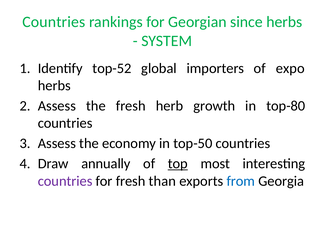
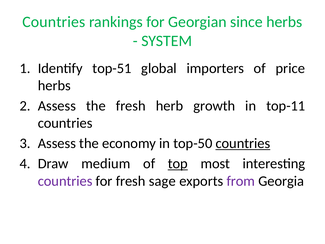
top-52: top-52 -> top-51 (112, 68)
expo: expo -> price (290, 68)
top-80: top-80 -> top-11 (286, 106)
countries underline: none -> present (243, 143)
annually: annually -> medium (106, 164)
than: than -> sage (162, 181)
from colour: blue -> purple (241, 181)
